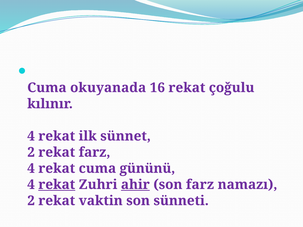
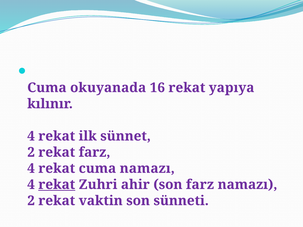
çoğulu: çoğulu -> yapıya (232, 88)
cuma gününü: gününü -> namazı (147, 169)
ahir underline: present -> none (135, 185)
